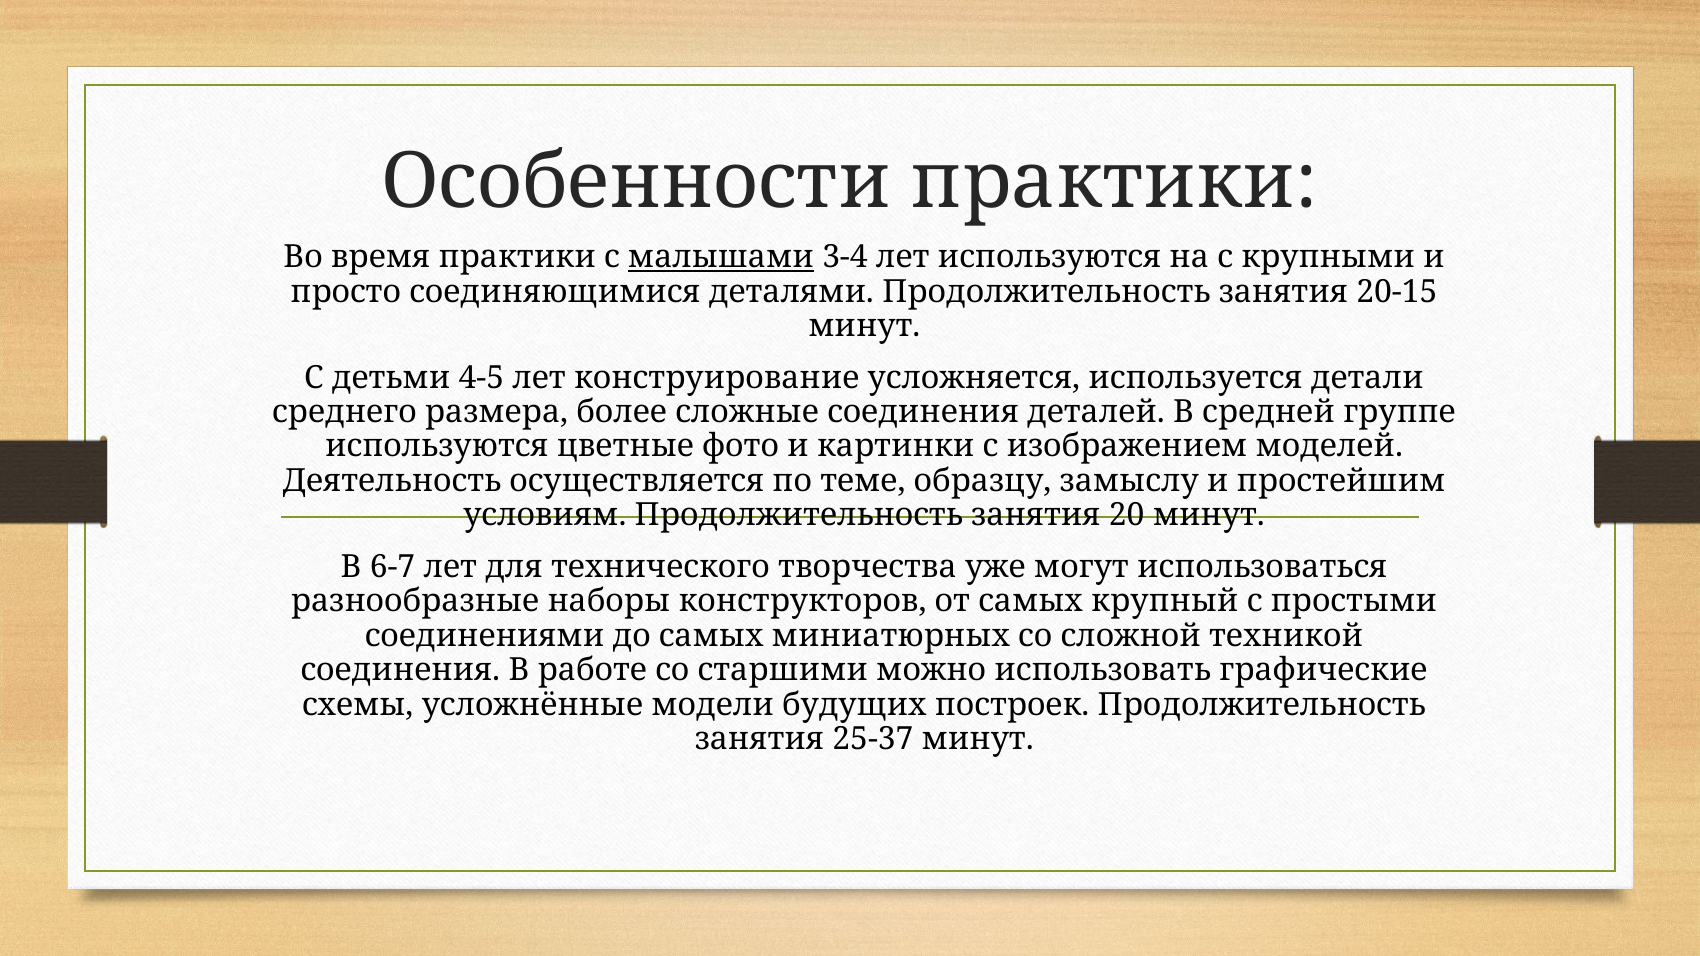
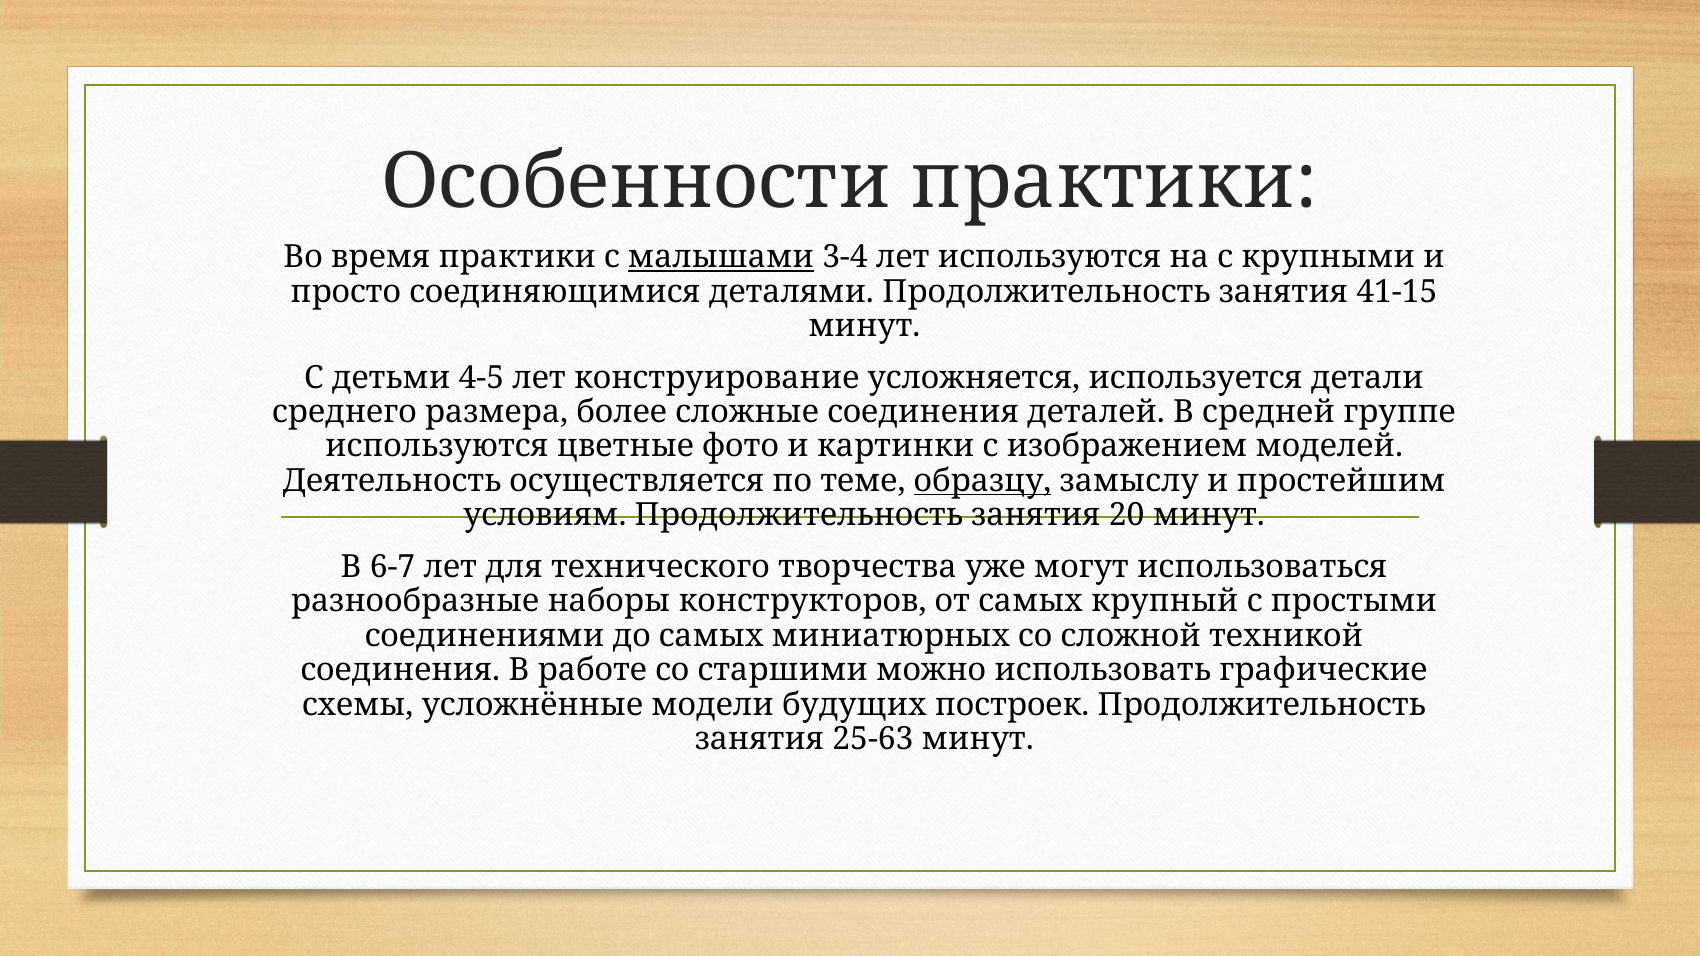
20-15: 20-15 -> 41-15 (1397, 292)
образцу underline: none -> present (983, 481)
25-37: 25-37 -> 25-63 (873, 739)
